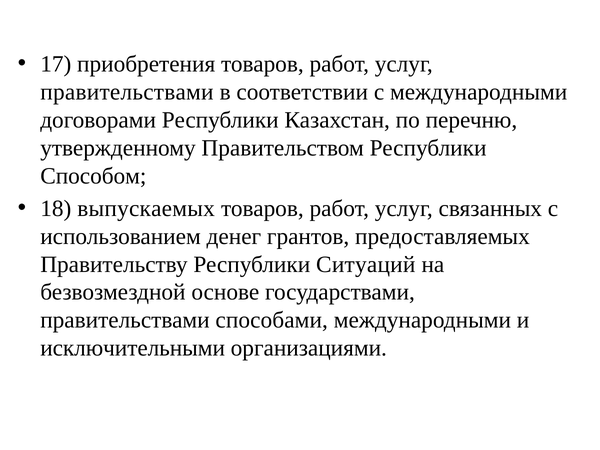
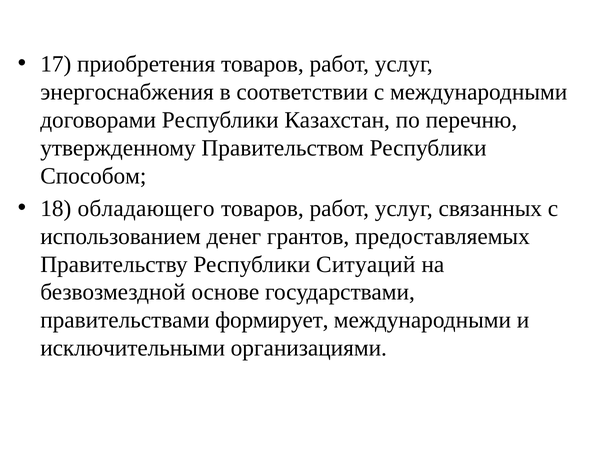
правительствами: правительствами -> энергоснабжения (127, 92)
выпускаемых: выпускаемых -> обладающего (146, 208)
способами: способами -> формирует (272, 320)
